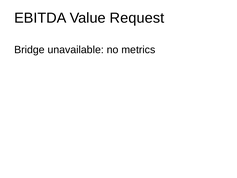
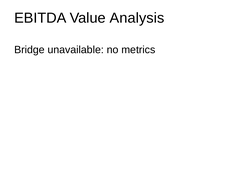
Request: Request -> Analysis (137, 18)
